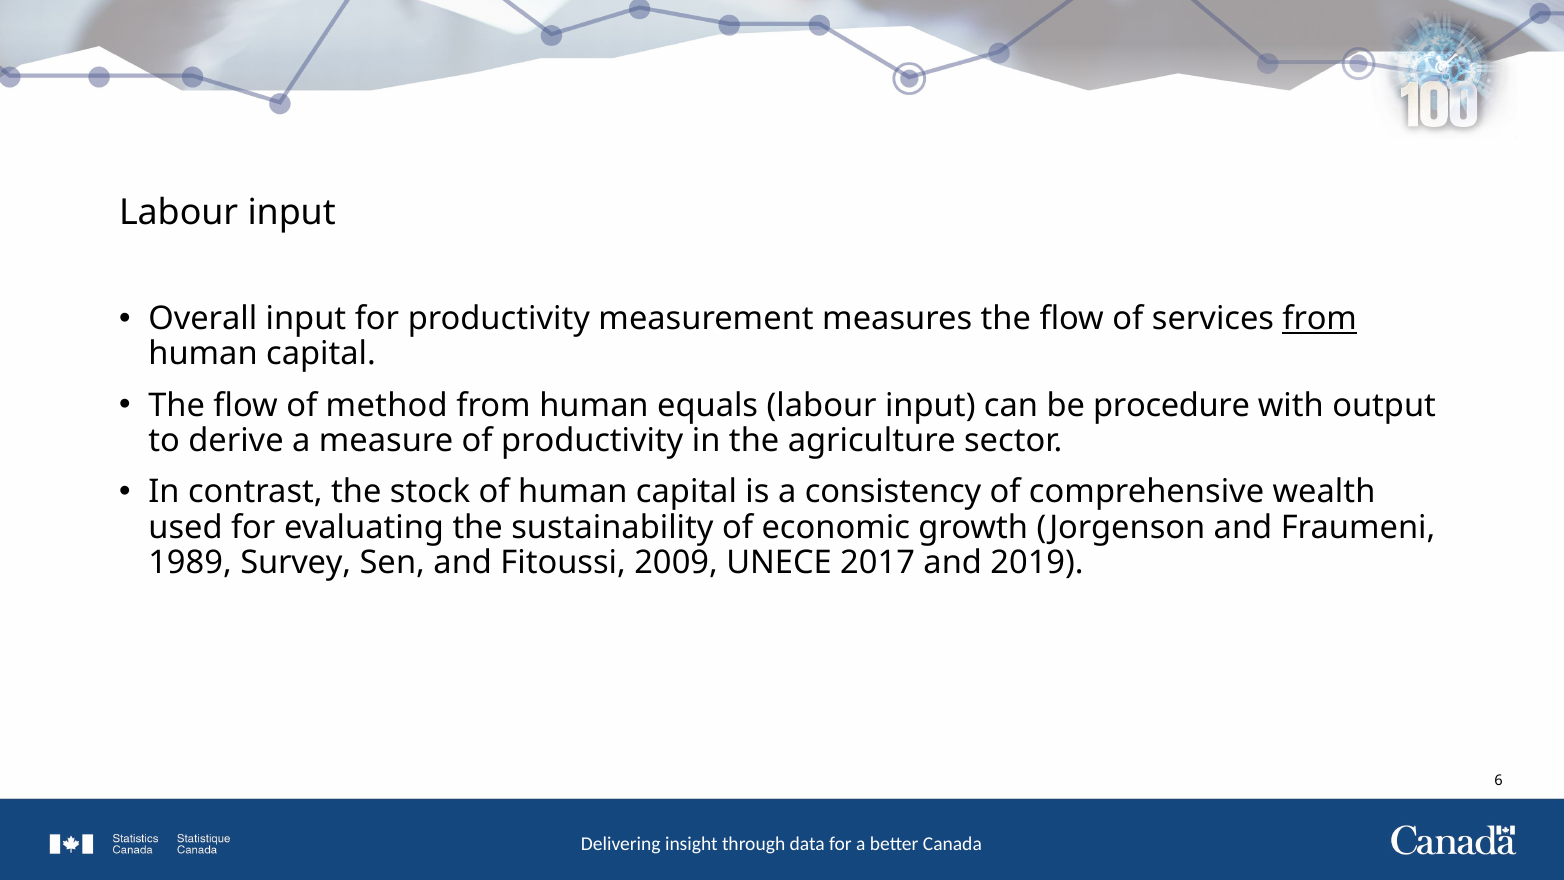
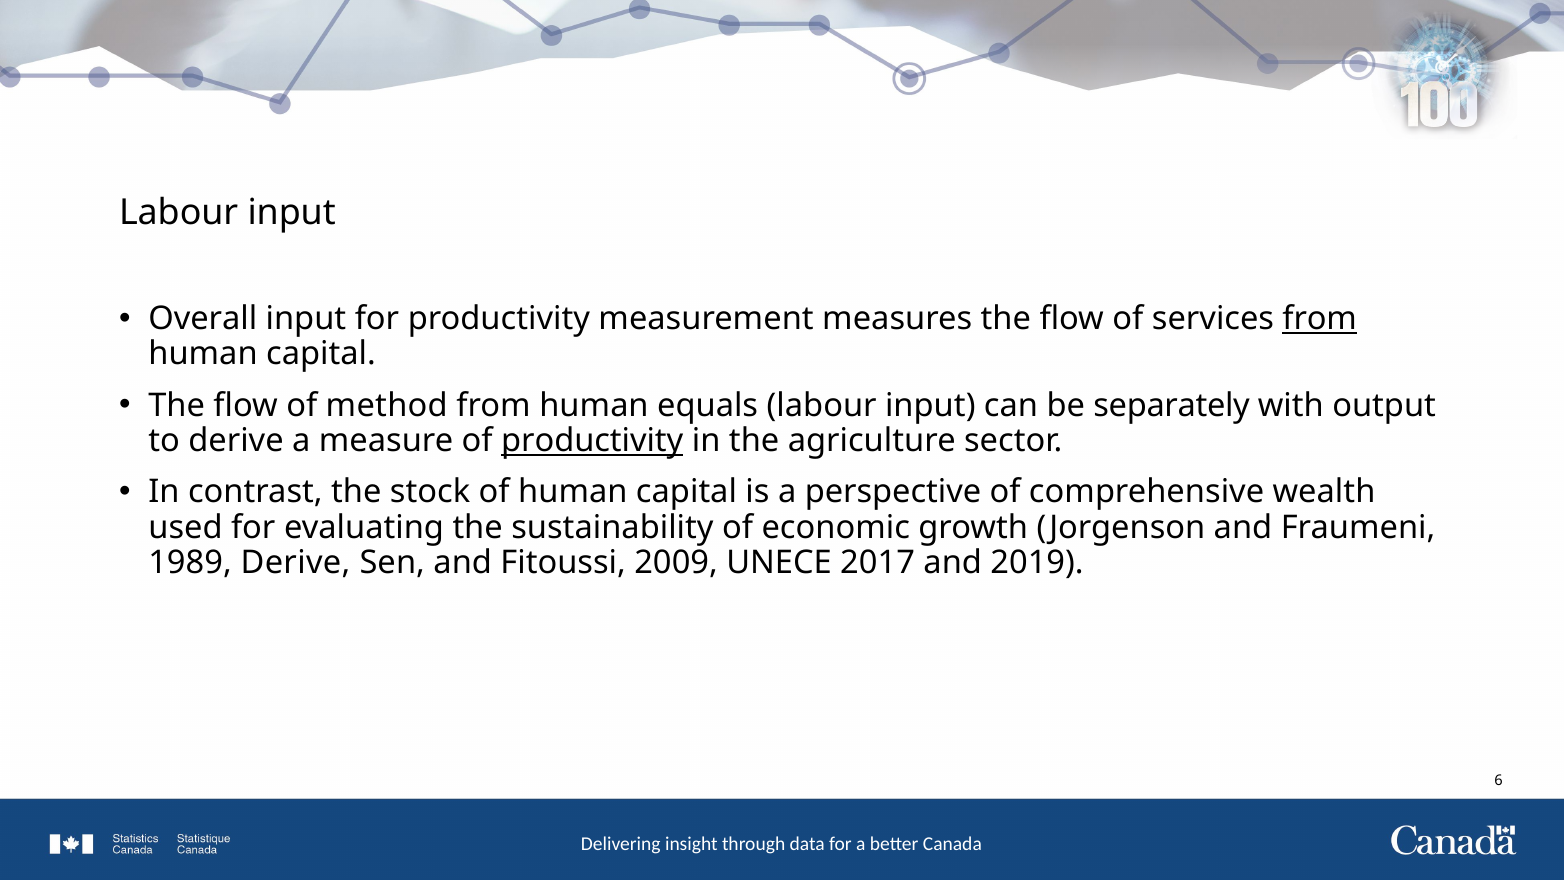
procedure: procedure -> separately (1172, 405)
productivity underline: none -> present (592, 441)
consistency: consistency -> perspective (893, 492)
1989 Survey: Survey -> Derive (295, 562)
